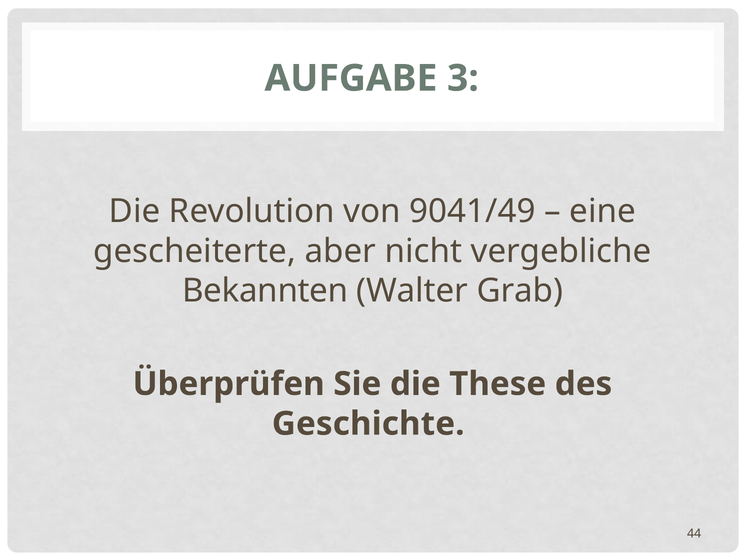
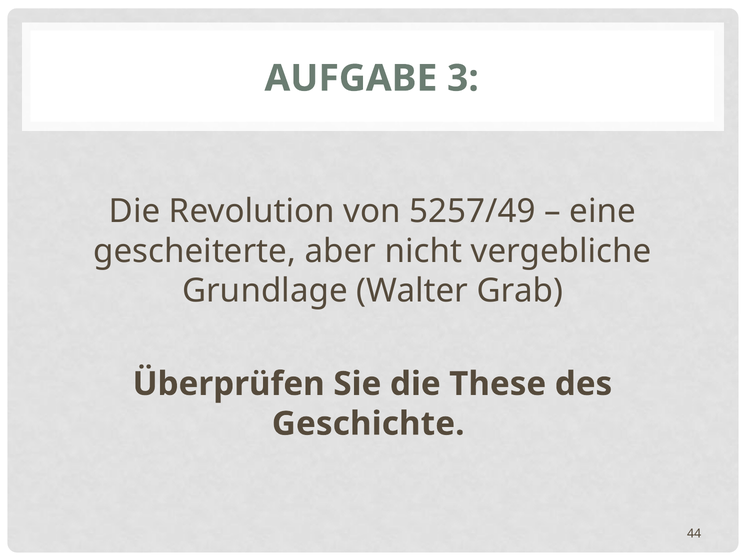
9041/49: 9041/49 -> 5257/49 (473, 211)
Bekannten: Bekannten -> Grundlage (265, 291)
